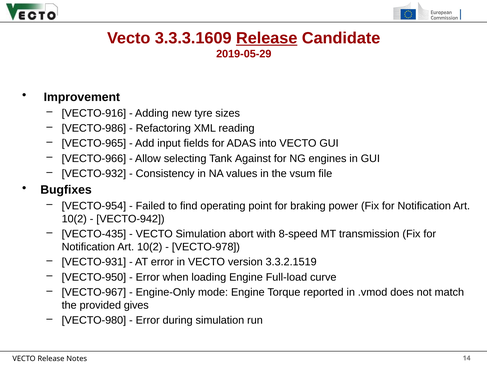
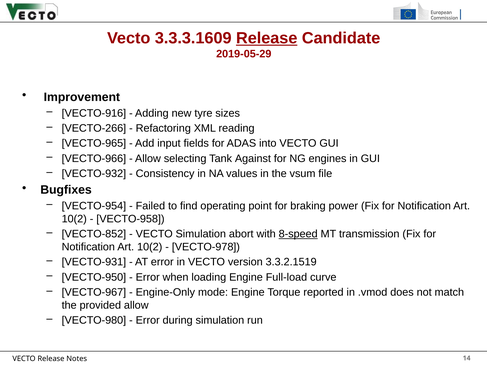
VECTO-986: VECTO-986 -> VECTO-266 (94, 128)
VECTO-942: VECTO-942 -> VECTO-958 (130, 219)
VECTO-435: VECTO-435 -> VECTO-852 (94, 234)
8-speed underline: none -> present (298, 234)
provided gives: gives -> allow (136, 306)
